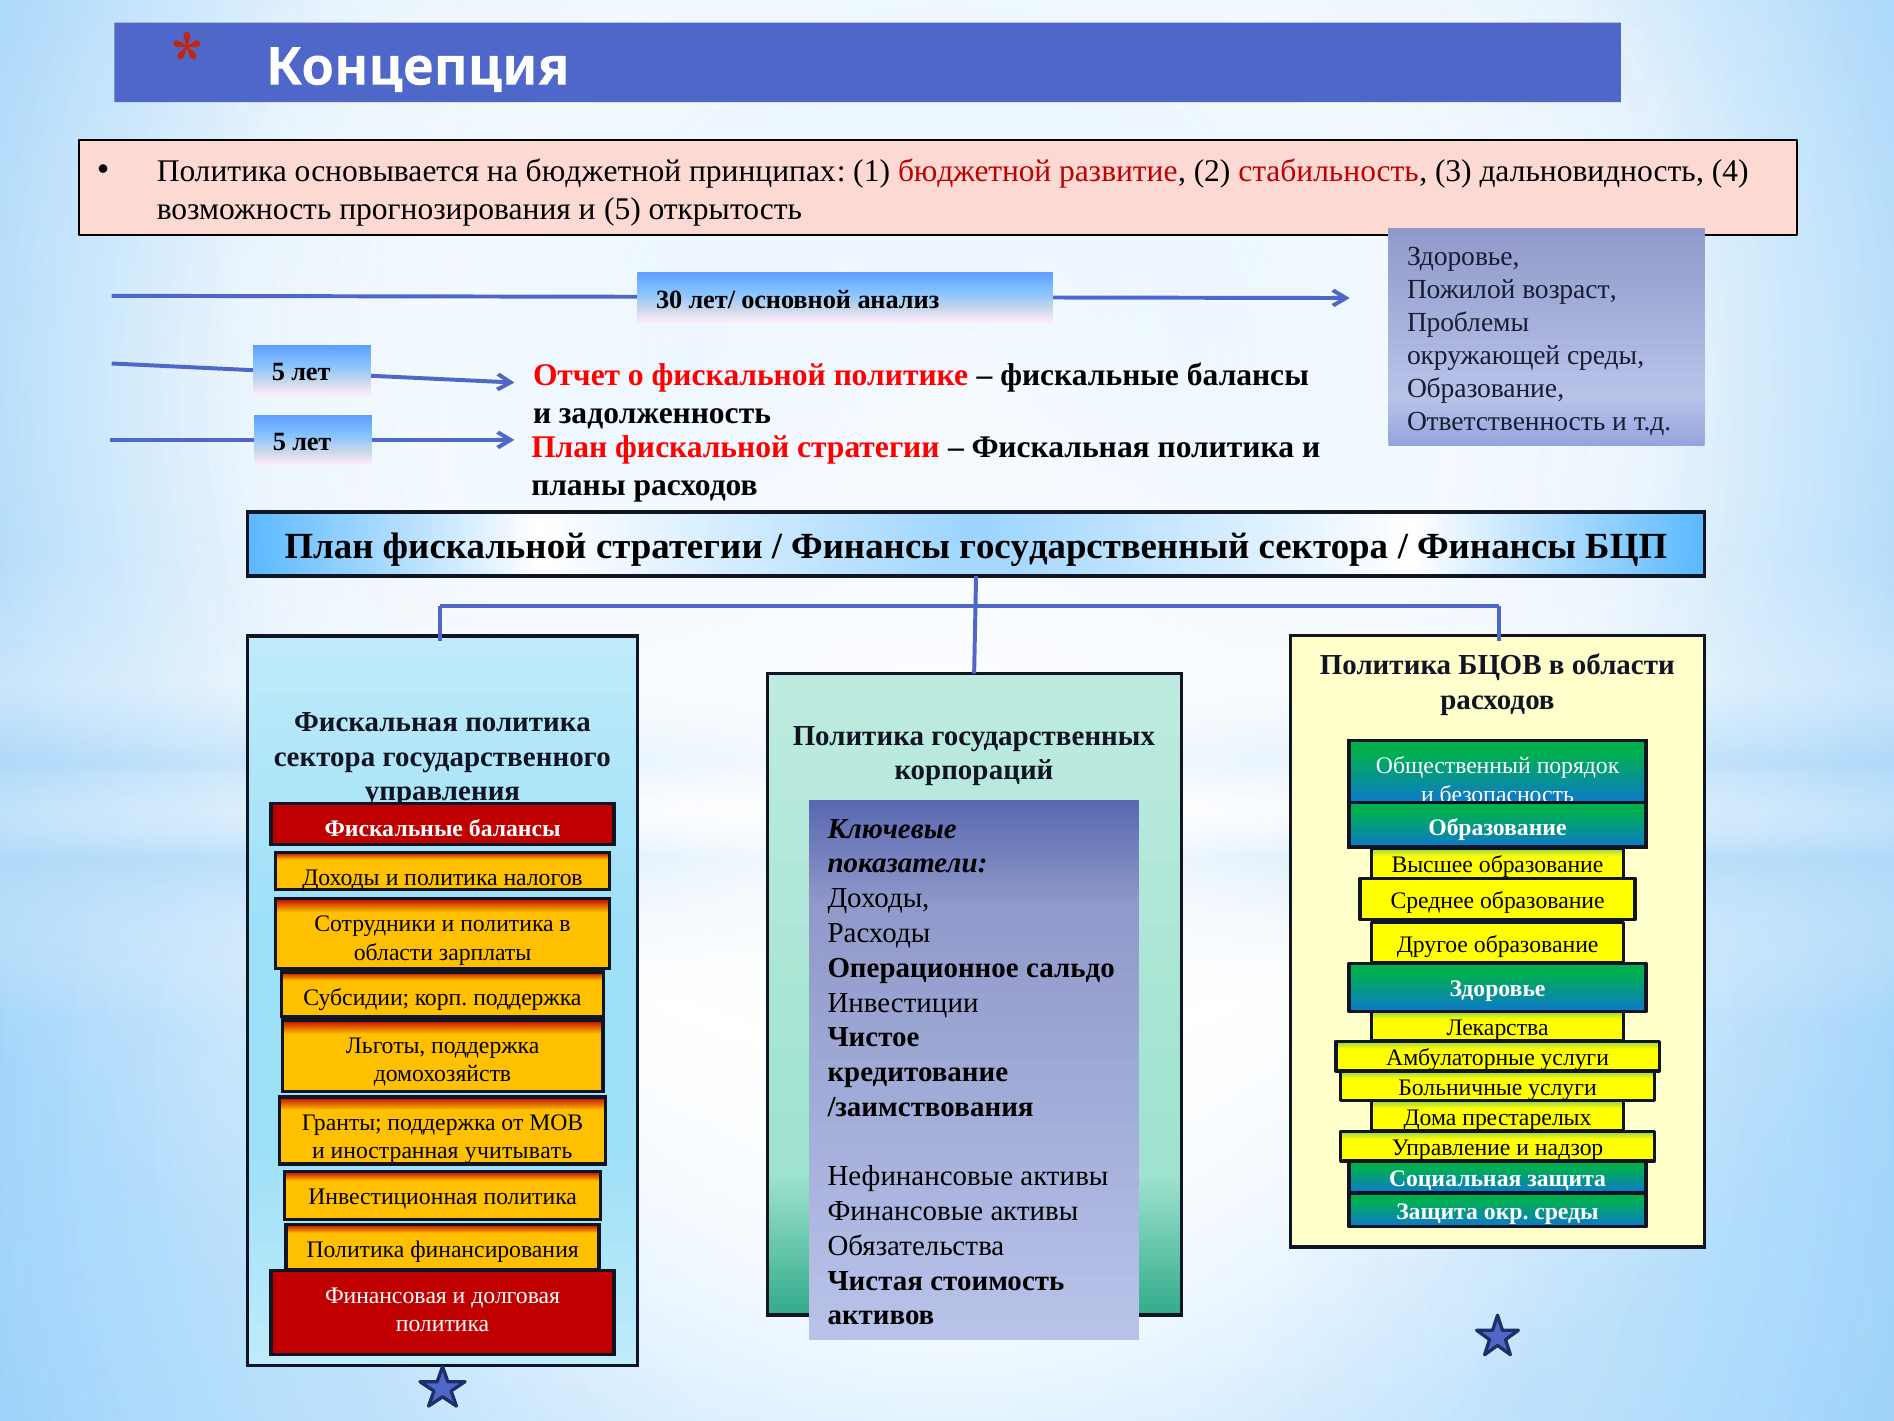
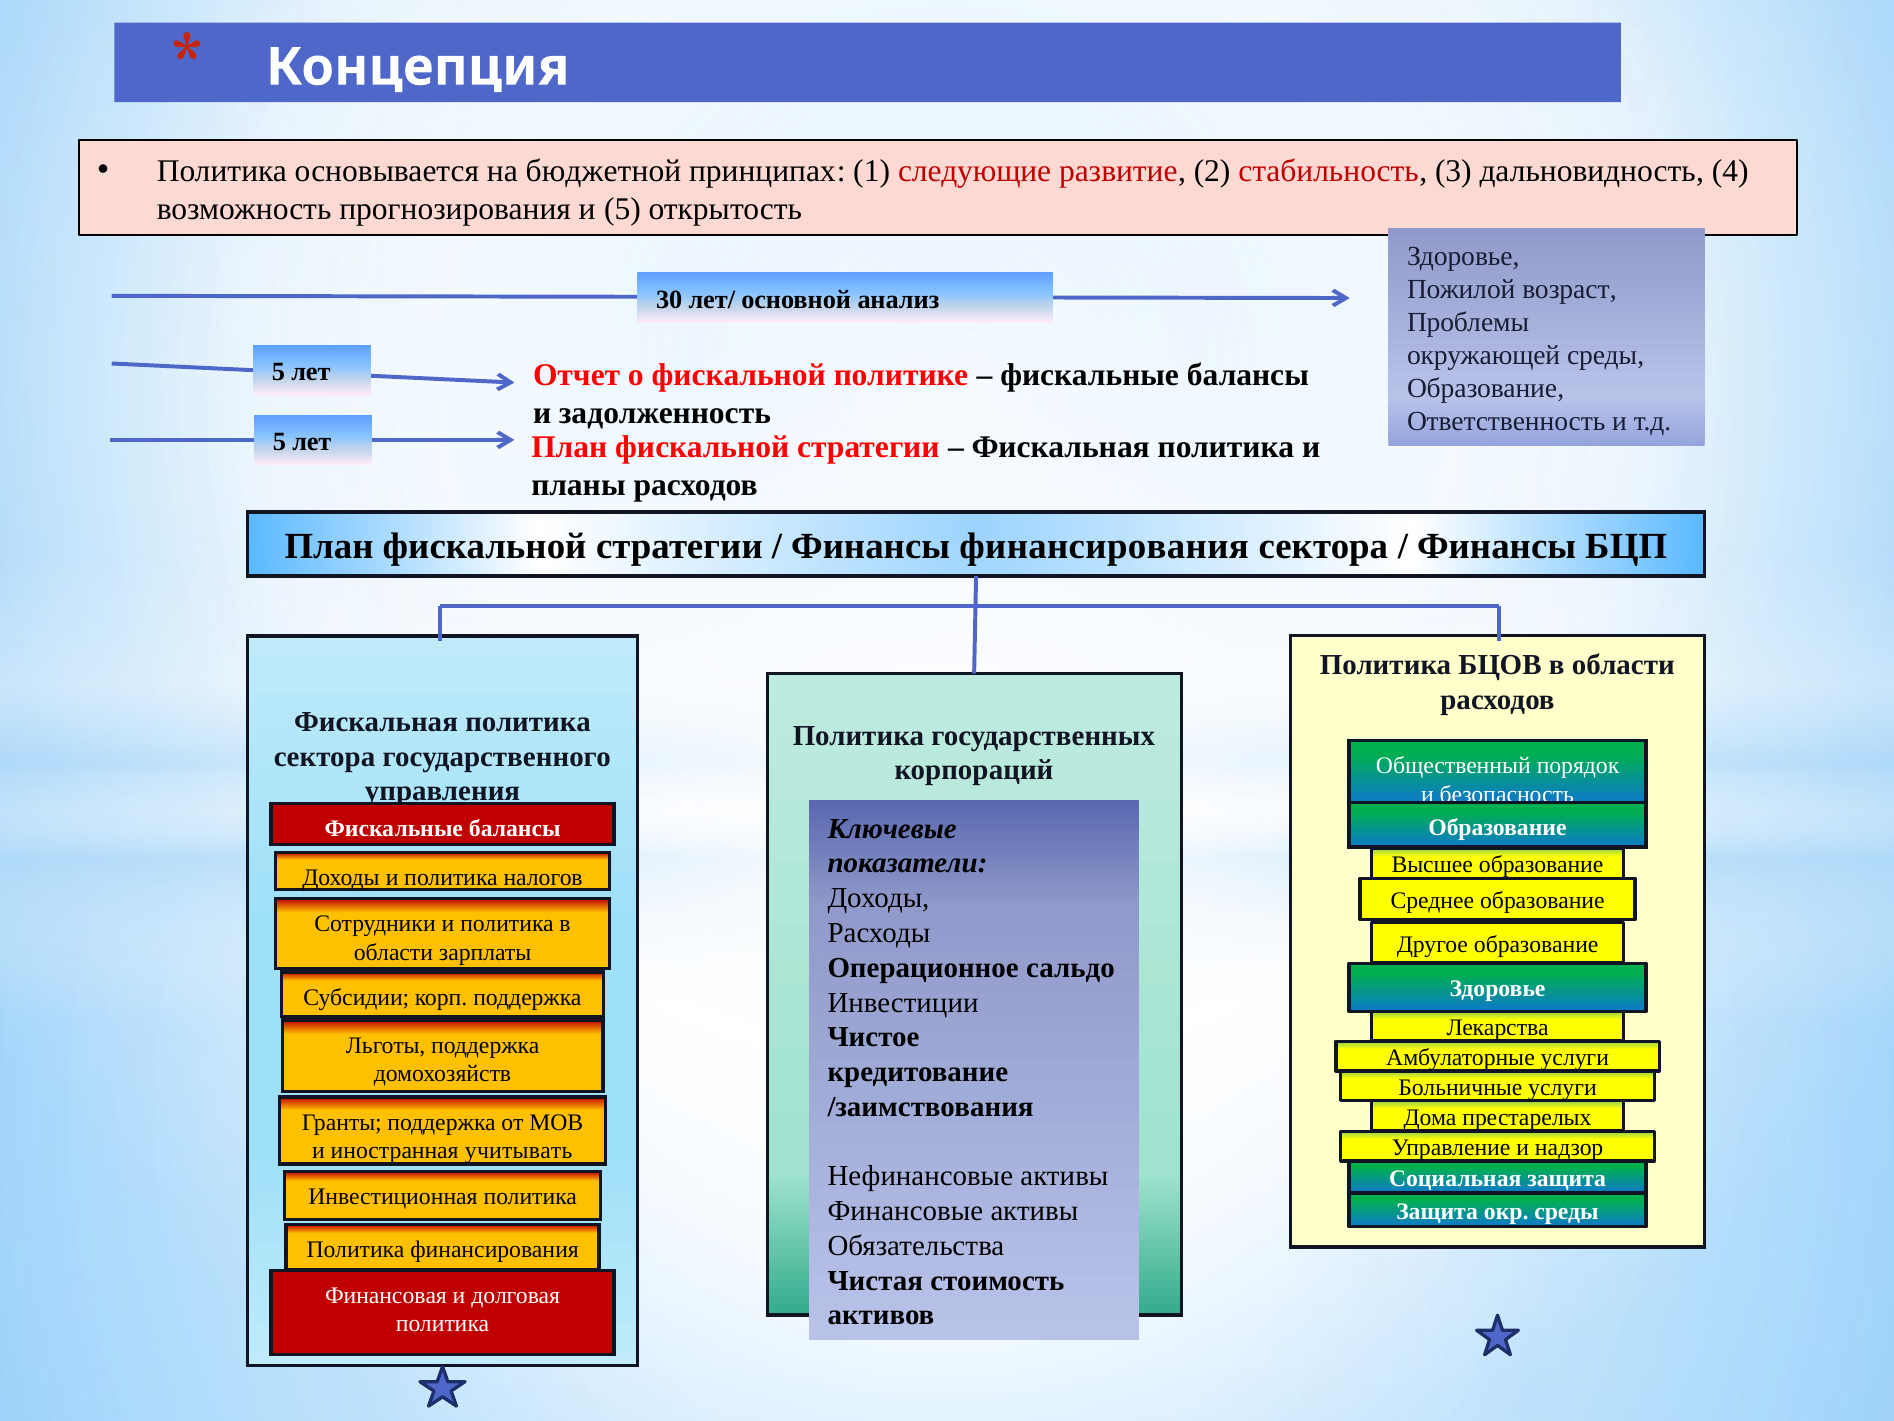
1 бюджетной: бюджетной -> следующие (975, 171)
Финансы государственный: государственный -> финансирования (1104, 546)
